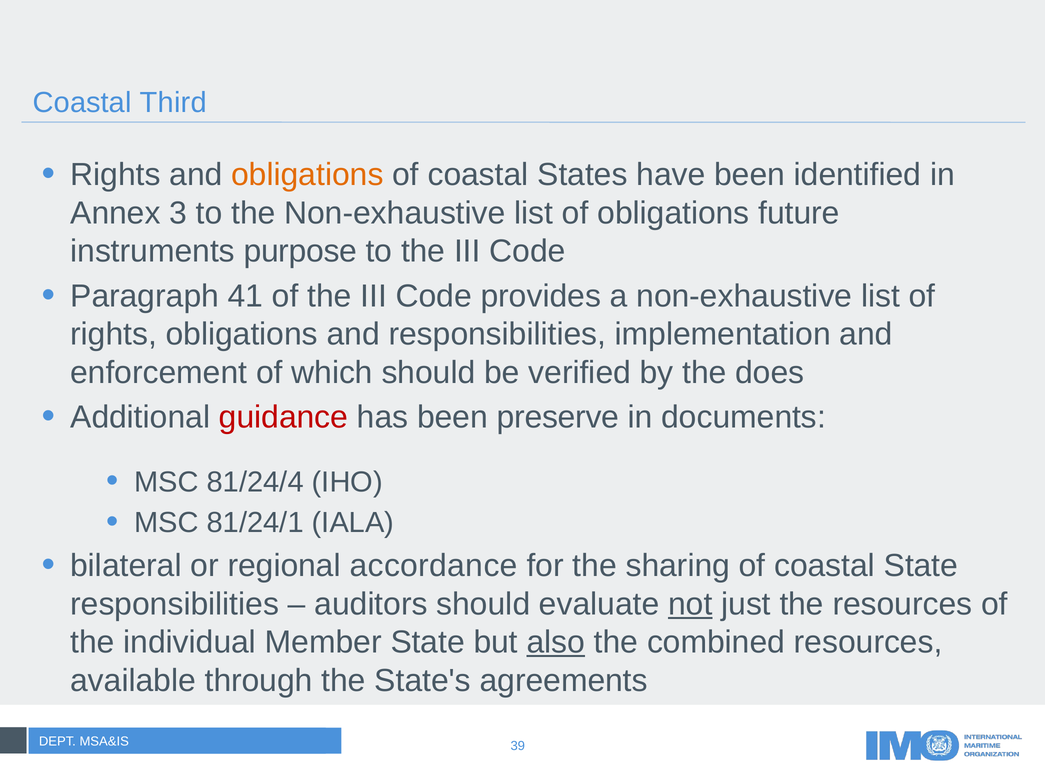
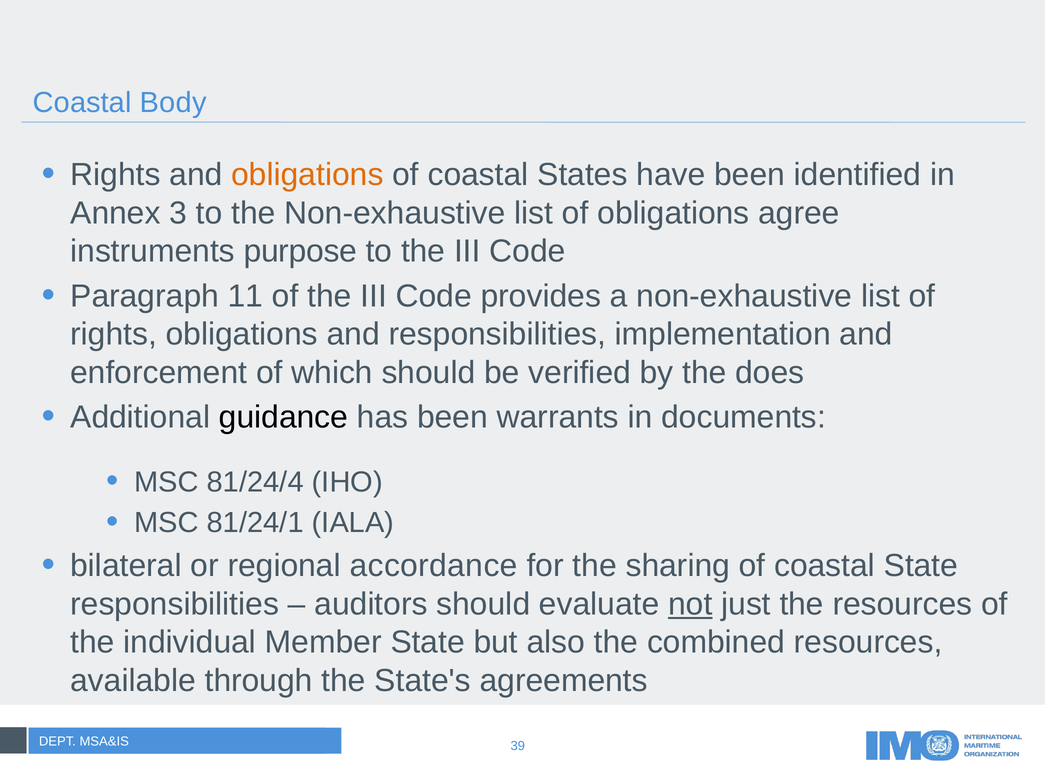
Third: Third -> Body (173, 102)
future: future -> agree (799, 213)
41: 41 -> 11 (245, 296)
guidance colour: red -> black (283, 417)
preserve: preserve -> warrants (558, 417)
also underline: present -> none (556, 642)
